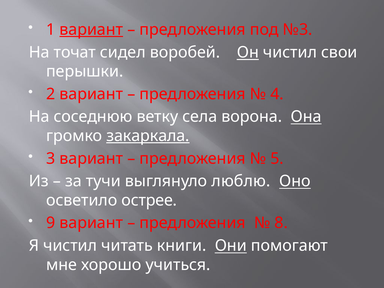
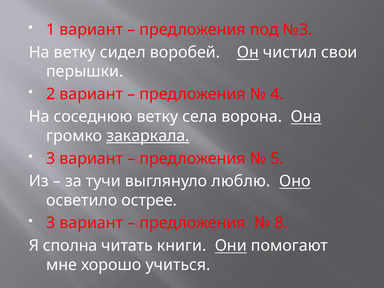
вариант underline: present -> none (91, 30)
На точат: точат -> ветку (75, 52)
9: 9 -> 3 (51, 223)
Я чистил: чистил -> сполна (70, 246)
